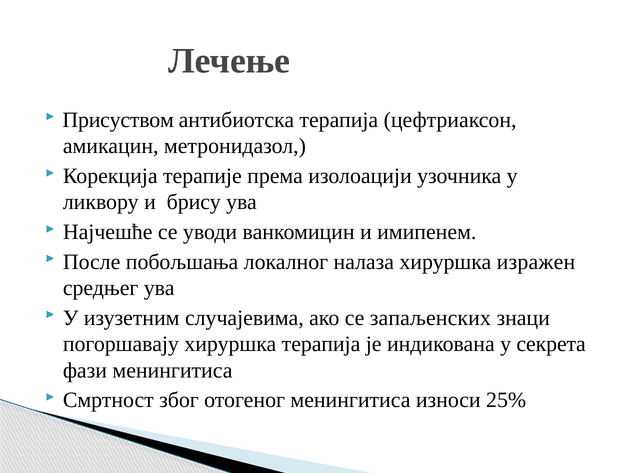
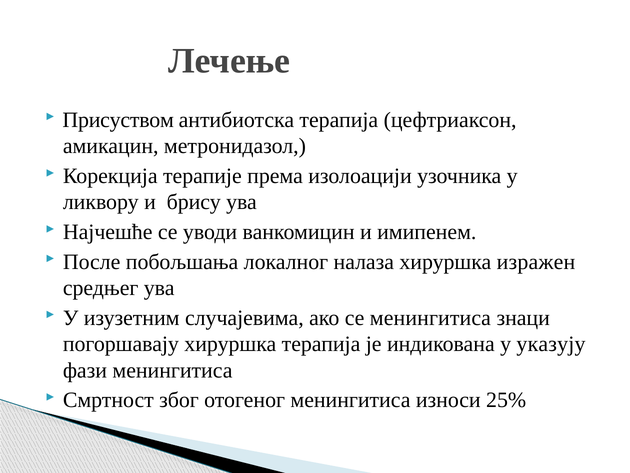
се запаљенских: запаљенских -> менингитиса (430, 318)
секрета: секрета -> указују (551, 344)
